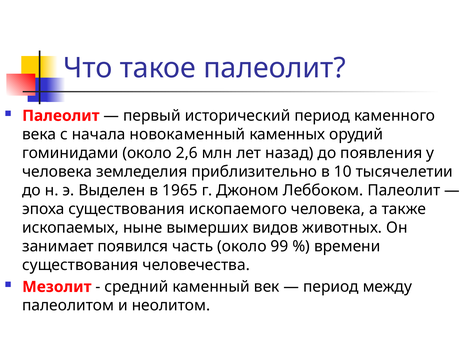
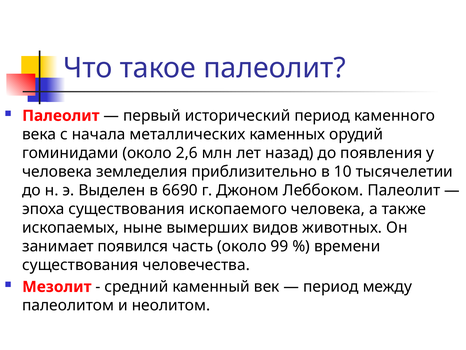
новокаменный: новокаменный -> металлических (187, 134)
1965: 1965 -> 6690 (180, 190)
